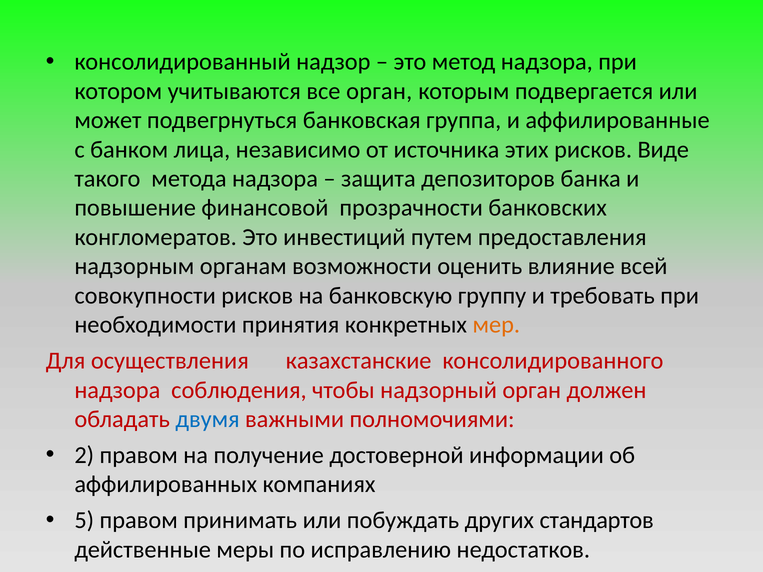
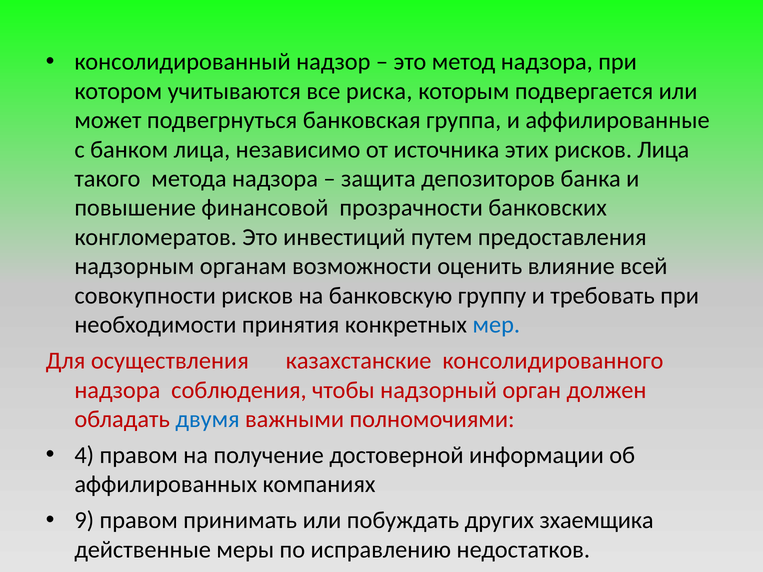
все орган: орган -> риска (379, 91)
рисков Виде: Виде -> Лица (663, 150)
мер colour: orange -> blue (496, 325)
2: 2 -> 4 (84, 455)
5: 5 -> 9 (84, 521)
стандартов: стандартов -> зхаемщика (597, 521)
